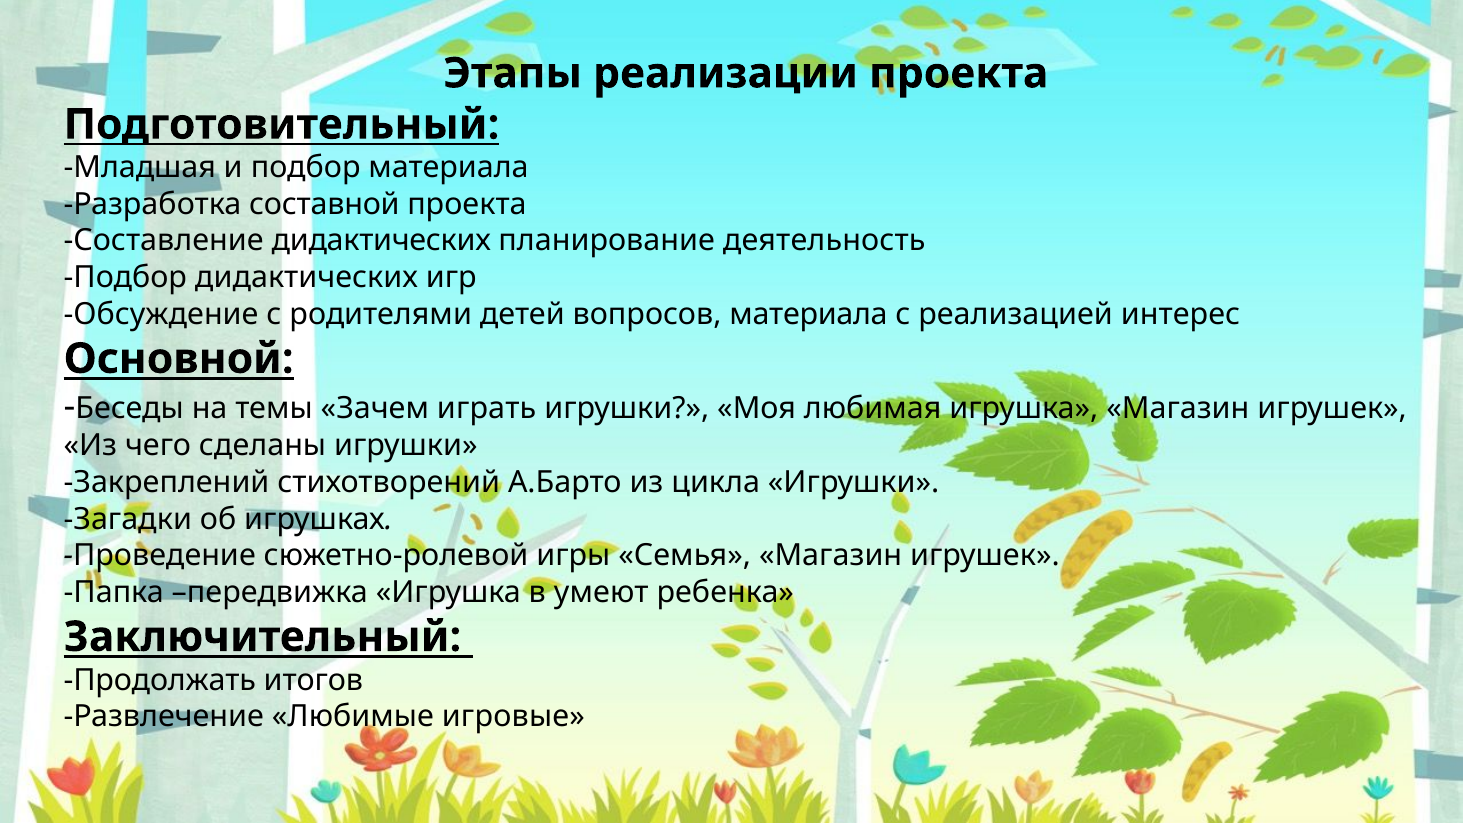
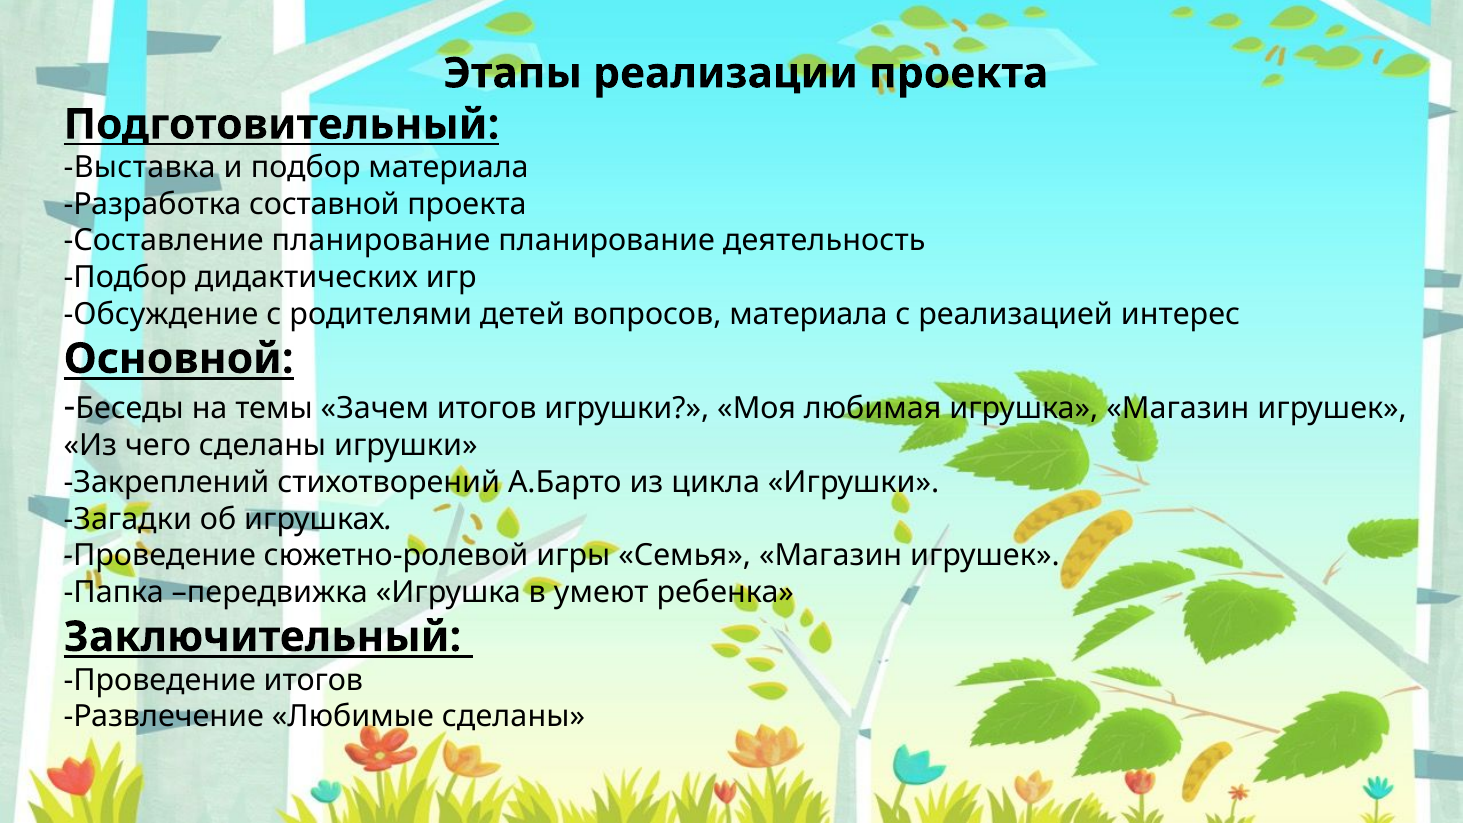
Младшая: Младшая -> Выставка (140, 168)
Составление дидактических: дидактических -> планирование (381, 241)
Зачем играть: играть -> итогов (487, 408)
Продолжать: Продолжать -> Проведение (160, 680)
Любимые игровые: игровые -> сделаны (513, 717)
